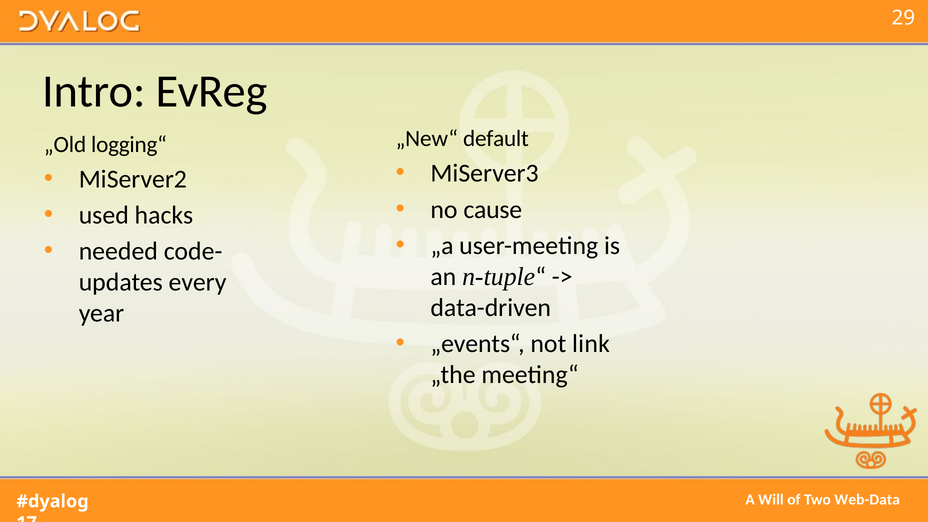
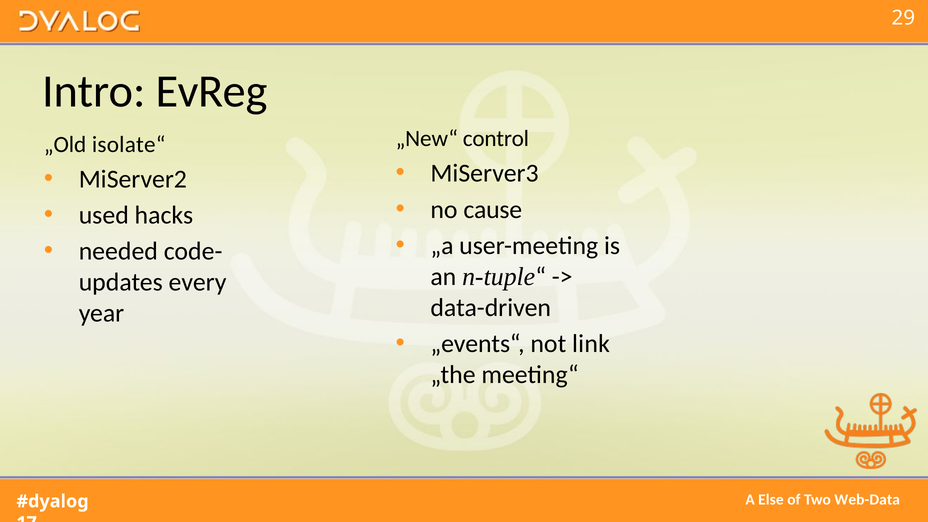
default: default -> control (496, 139)
logging“: logging“ -> isolate“ (129, 144)
Will: Will -> Else (771, 500)
